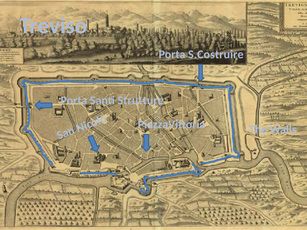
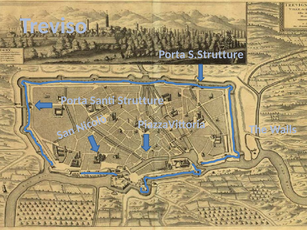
S.Costruire: S.Costruire -> S.Strutture (216, 55)
